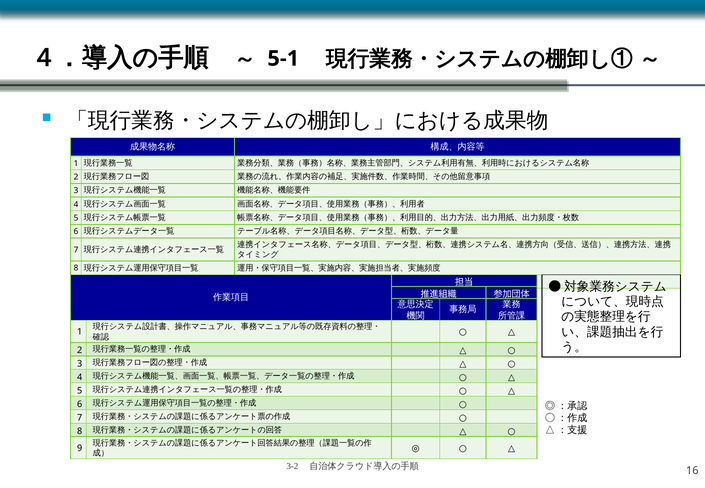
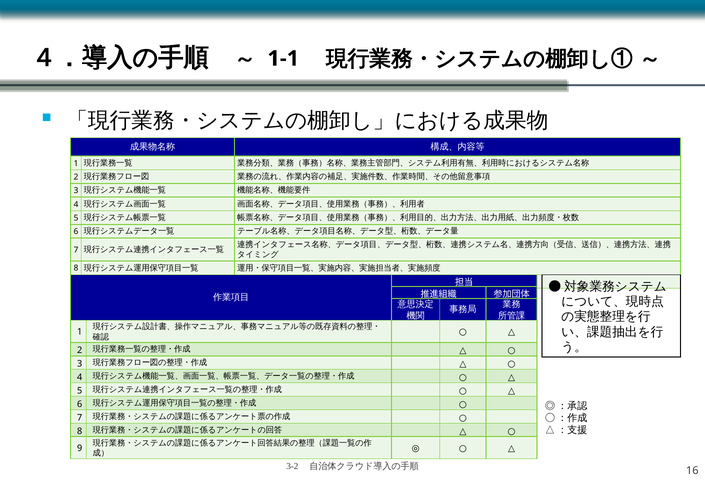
5-1: 5-1 -> 1-1 (283, 59)
